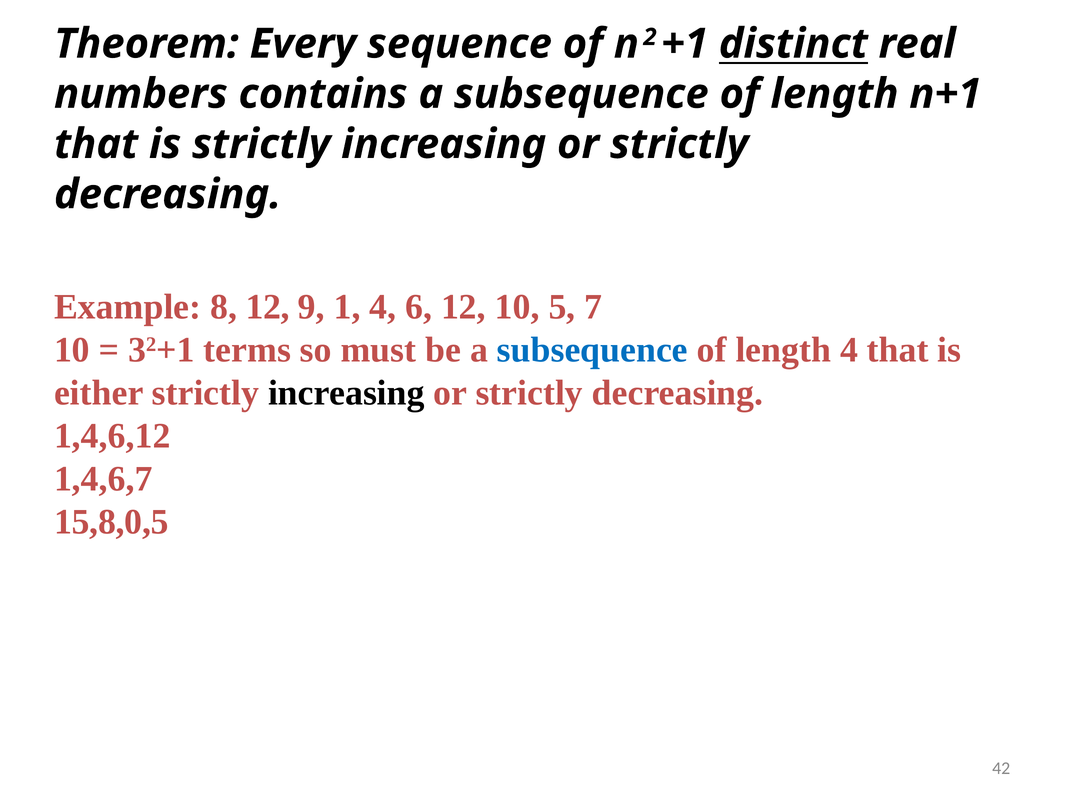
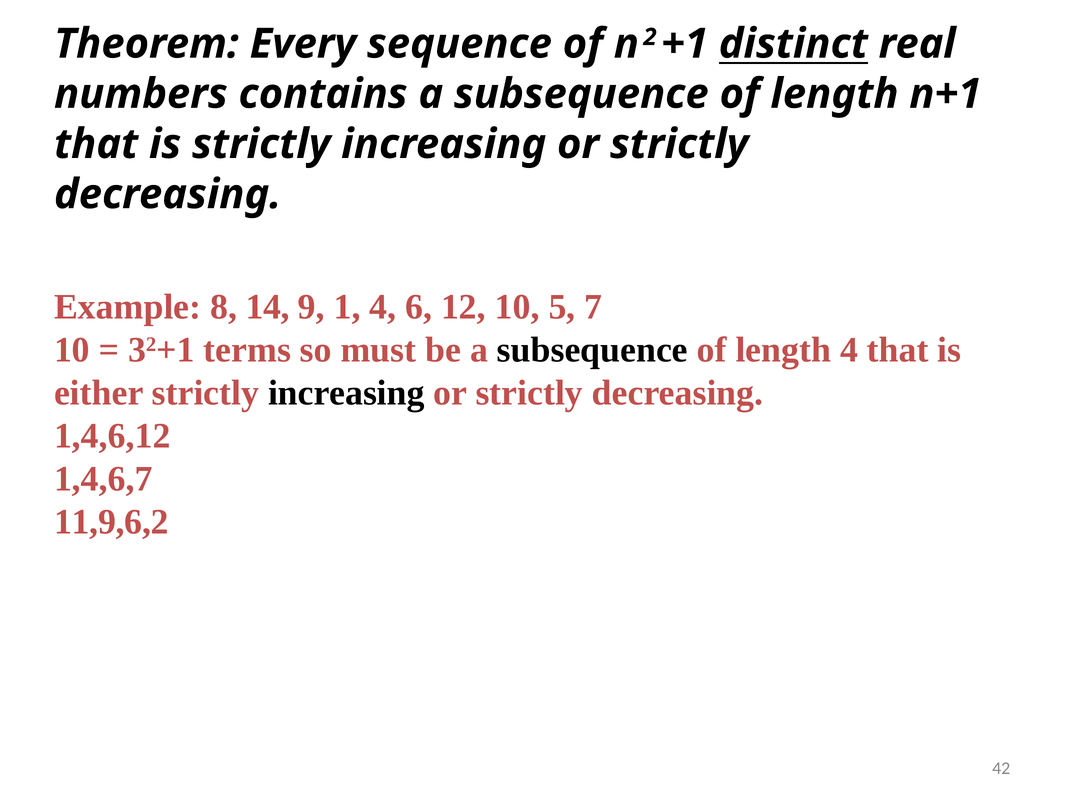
8 12: 12 -> 14 (268, 307)
subsequence colour: blue -> black (592, 350)
15,8,0,5: 15,8,0,5 -> 11,9,6,2 (111, 522)
